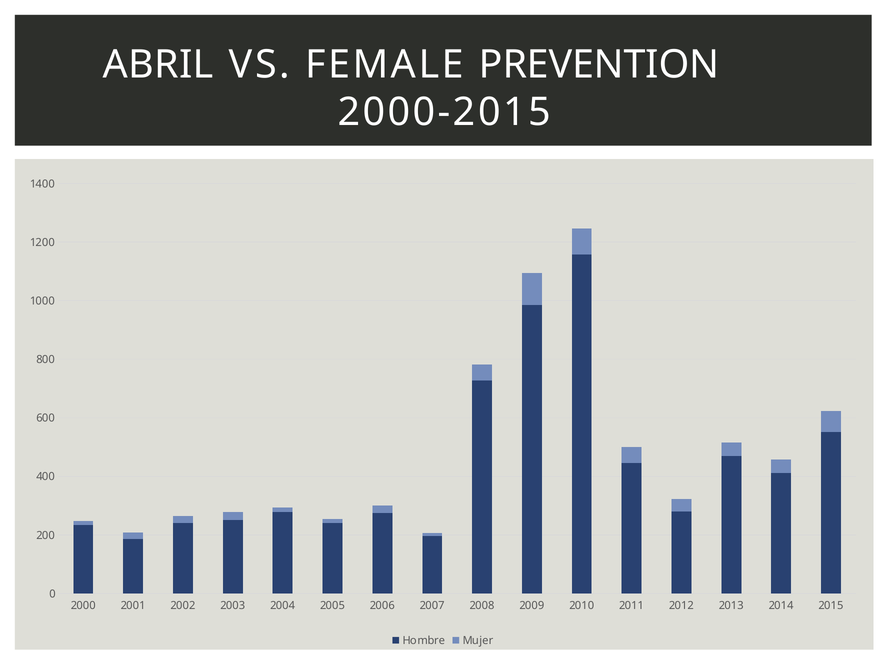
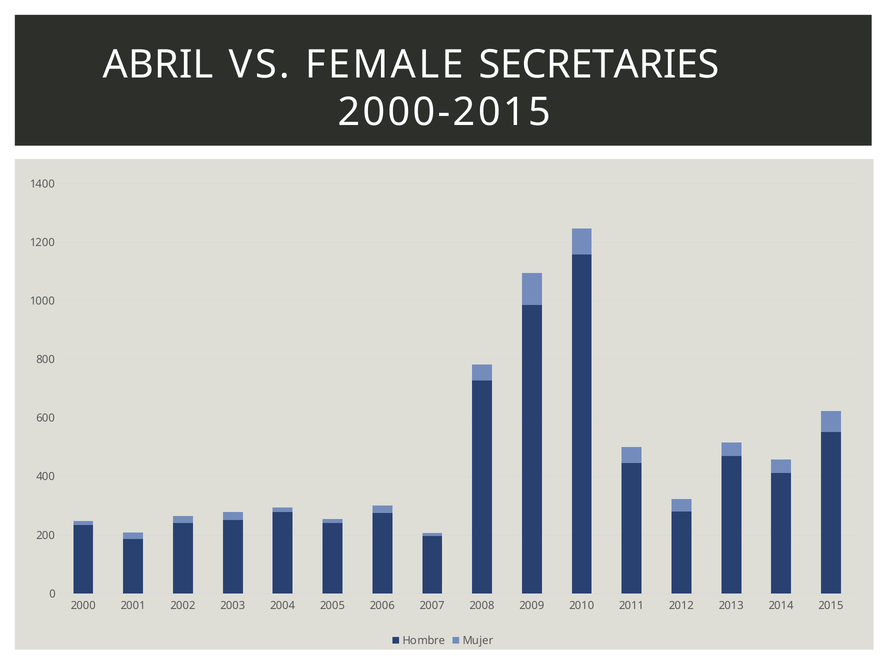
PREVENTION: PREVENTION -> SECRETARIES (599, 65)
